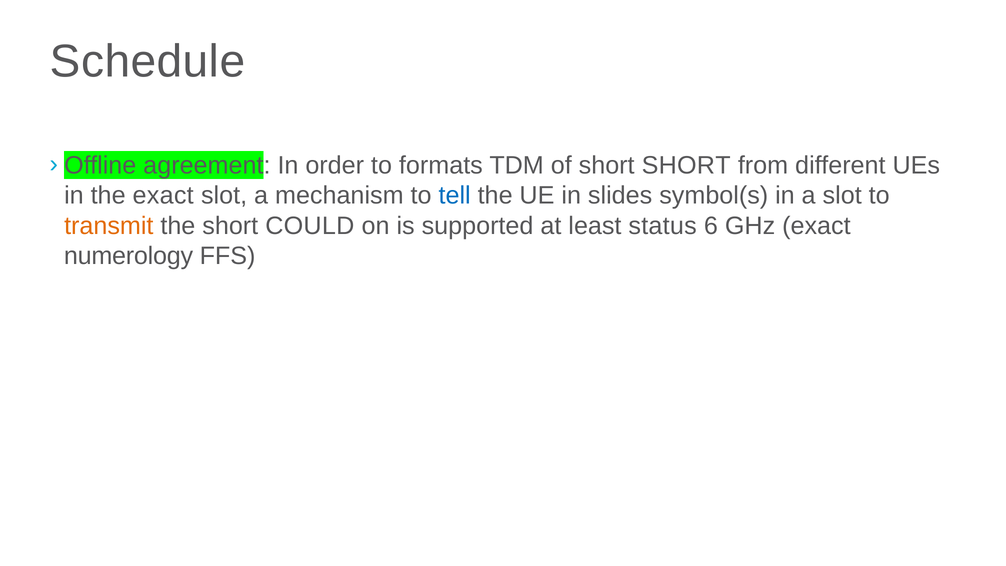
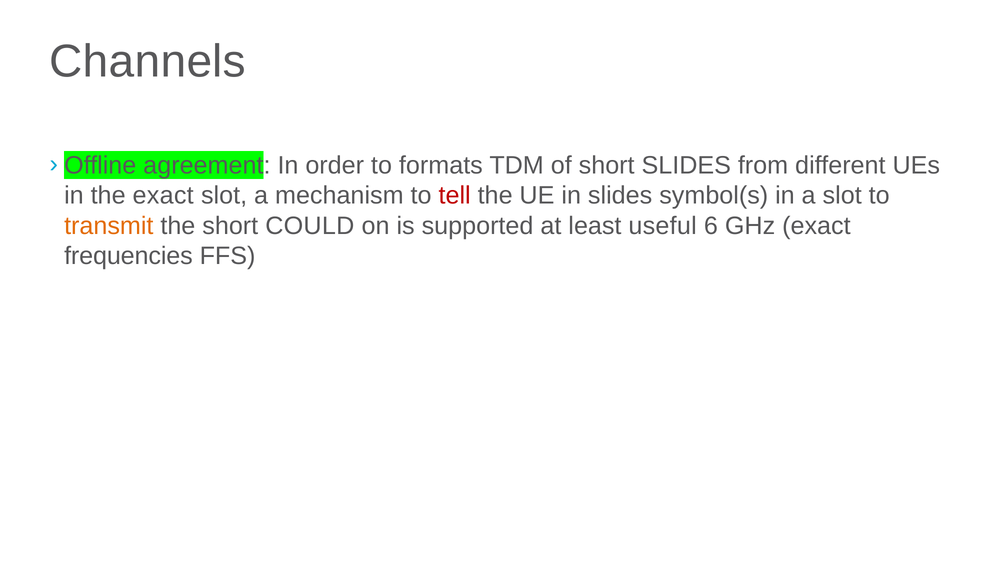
Schedule: Schedule -> Channels (148, 62)
short SHORT: SHORT -> SLIDES (686, 165)
tell colour: blue -> red (455, 196)
status: status -> useful (663, 226)
numerology: numerology -> frequencies (128, 256)
